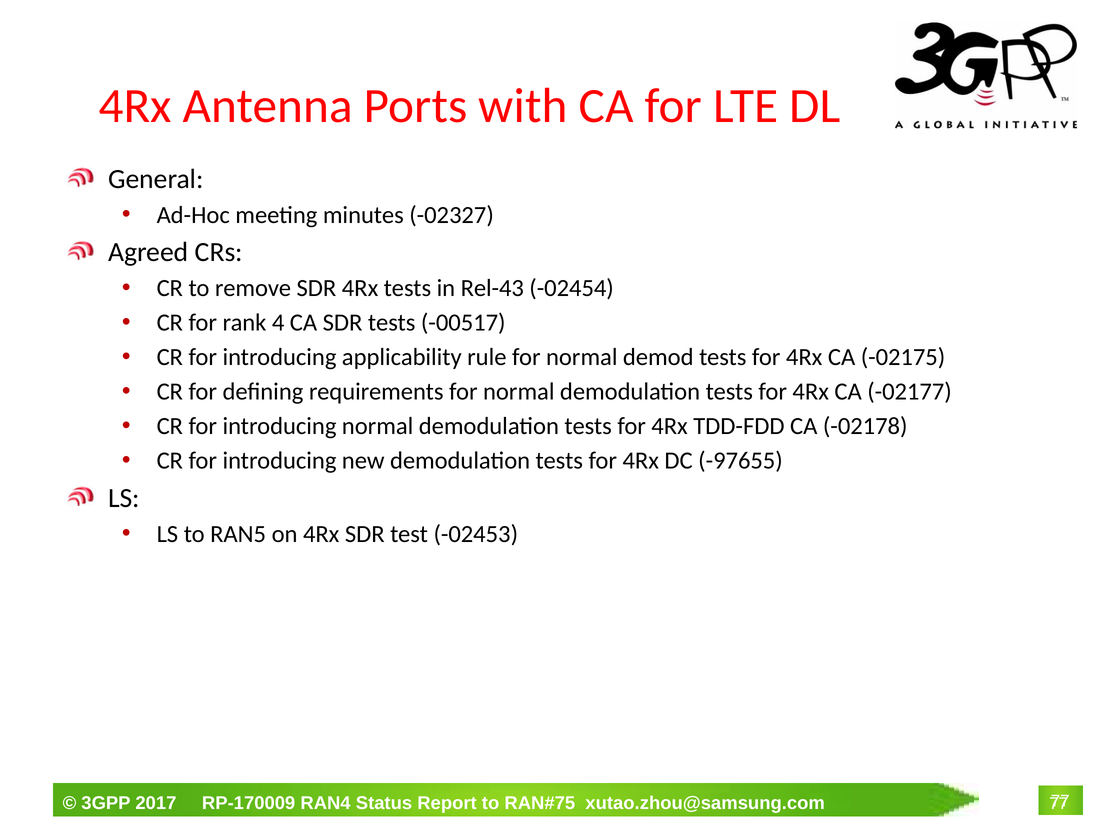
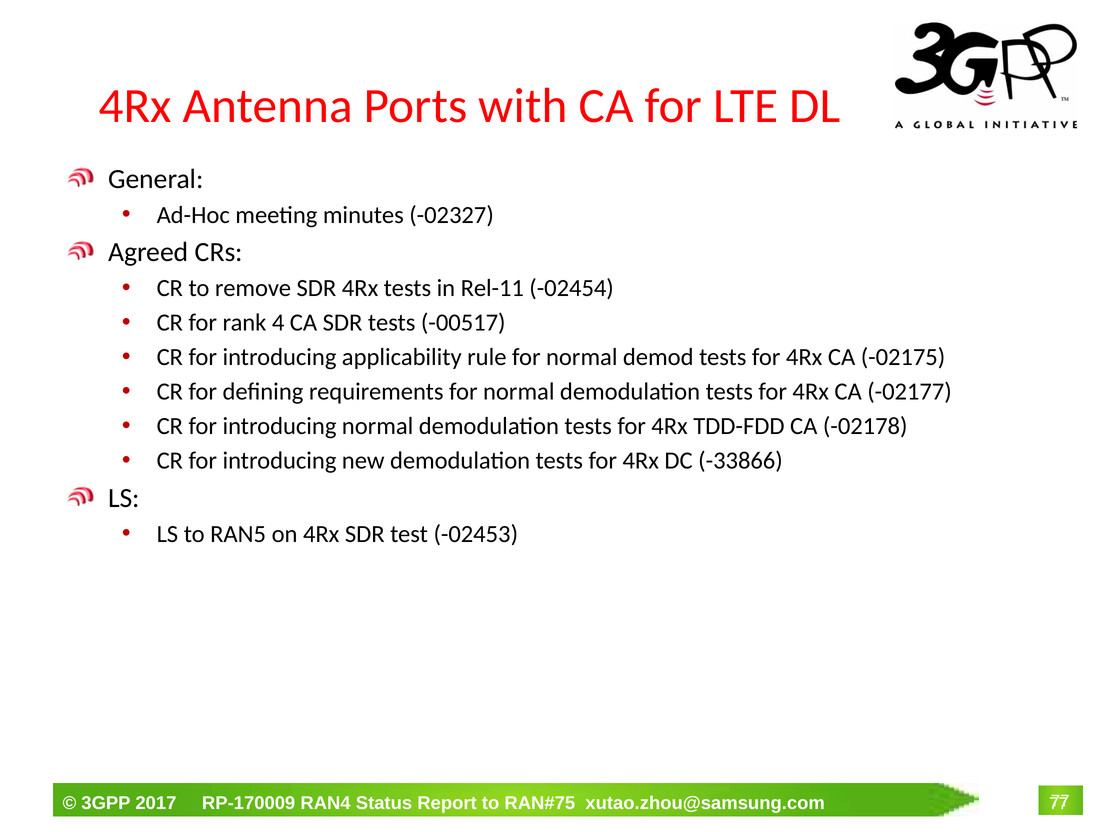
Rel-43: Rel-43 -> Rel-11 (492, 288)
-97655: -97655 -> -33866 (740, 461)
